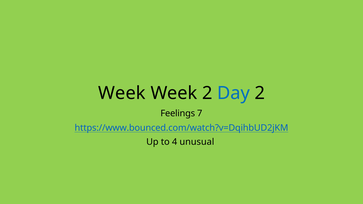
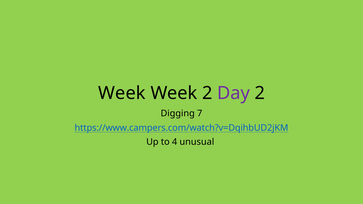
Day colour: blue -> purple (233, 93)
Feelings: Feelings -> Digging (178, 113)
https://www.bounced.com/watch?v=DqihbUD2jKM: https://www.bounced.com/watch?v=DqihbUD2jKM -> https://www.campers.com/watch?v=DqihbUD2jKM (181, 128)
